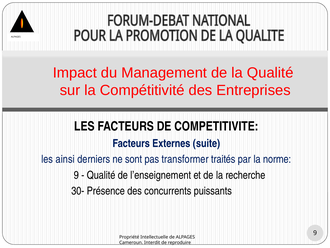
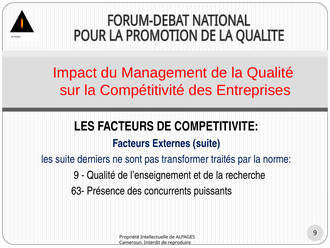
les ainsi: ainsi -> suite (65, 159)
30-: 30- -> 63- (78, 191)
